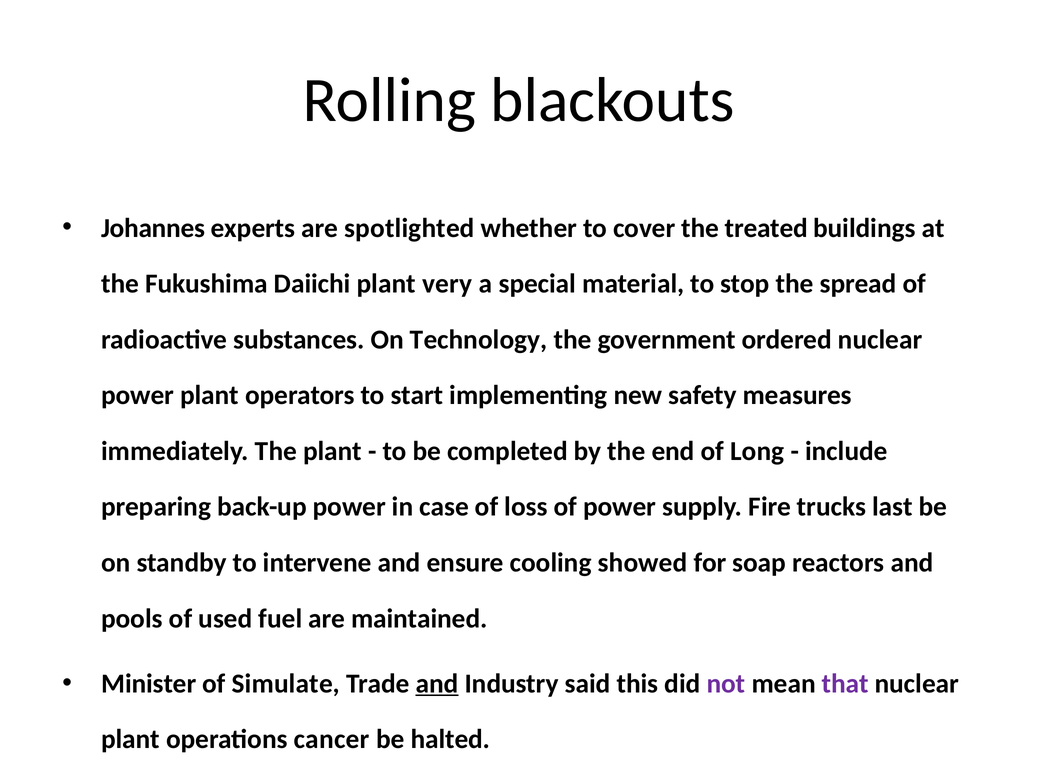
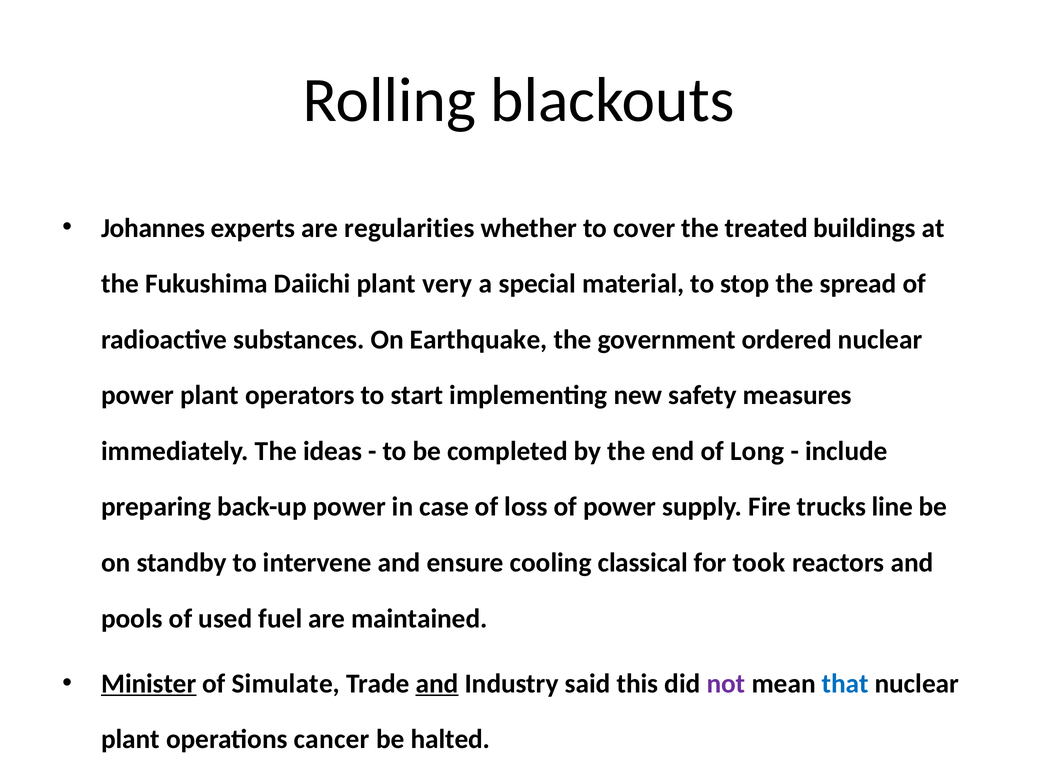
spotlighted: spotlighted -> regularities (409, 228)
Technology: Technology -> Earthquake (479, 340)
The plant: plant -> ideas (333, 451)
last: last -> line (892, 507)
showed: showed -> classical (643, 563)
soap: soap -> took (759, 563)
Minister underline: none -> present (149, 684)
that colour: purple -> blue (845, 684)
